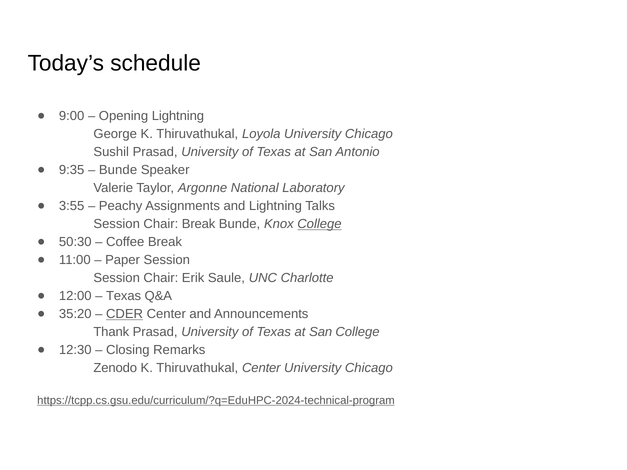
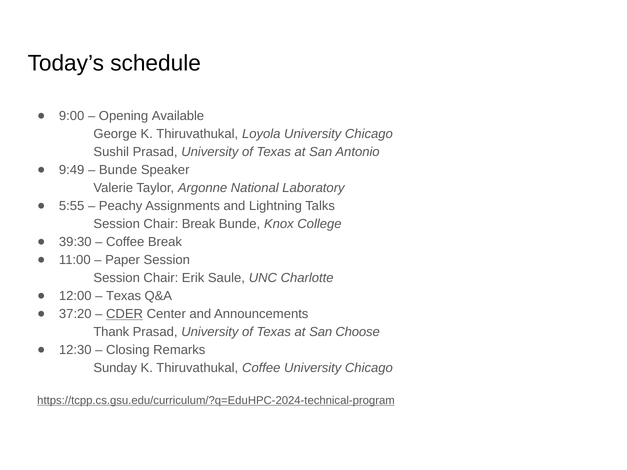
Opening Lightning: Lightning -> Available (178, 116)
9:35: 9:35 -> 9:49 (72, 170)
3:55: 3:55 -> 5:55 (72, 206)
College underline: present -> none (319, 224)
50:30: 50:30 -> 39:30 (75, 242)
35:20: 35:20 -> 37:20 (75, 314)
San College: College -> Choose (358, 332)
Zenodo: Zenodo -> Sunday (115, 368)
Thiruvathukal Center: Center -> Coffee (261, 368)
